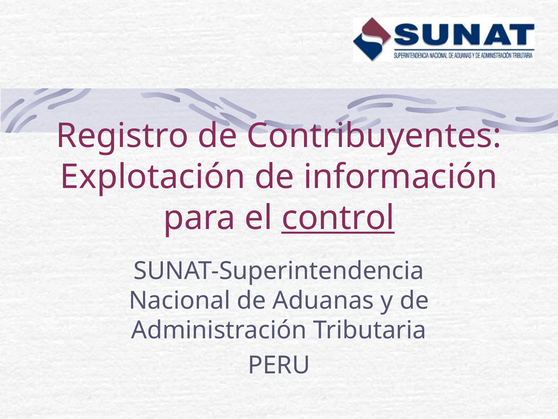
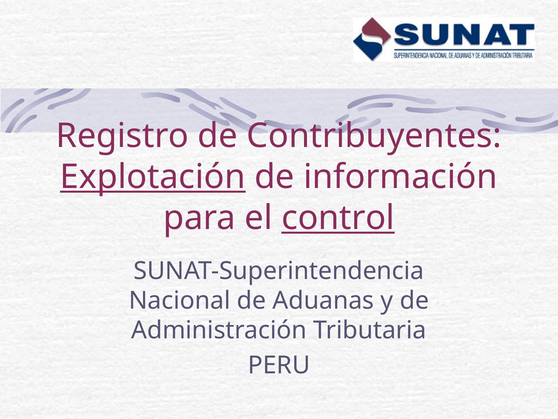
Explotación underline: none -> present (153, 177)
